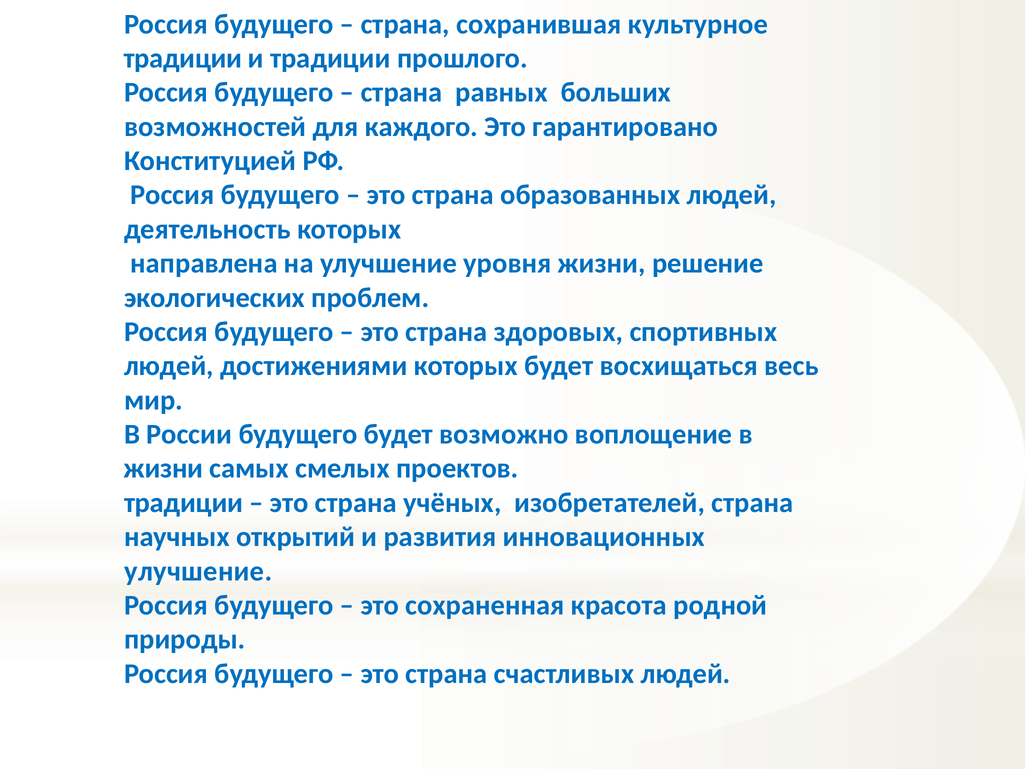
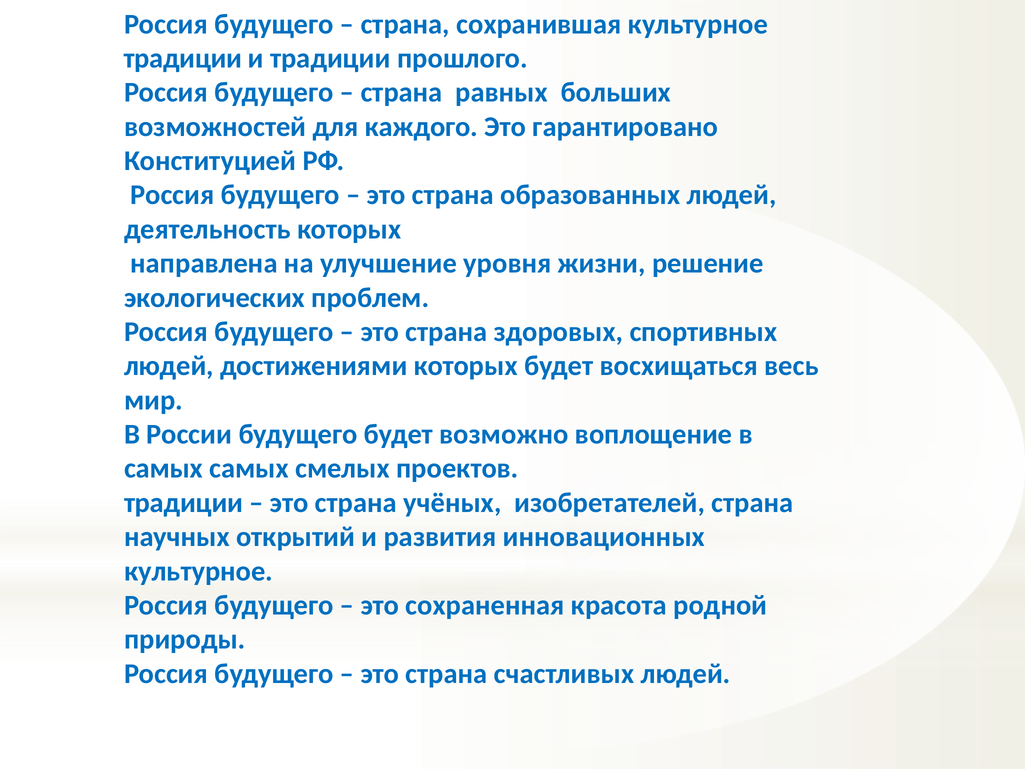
жизни: жизни -> самых (163, 468)
улучшение: улучшение -> культурное (198, 571)
